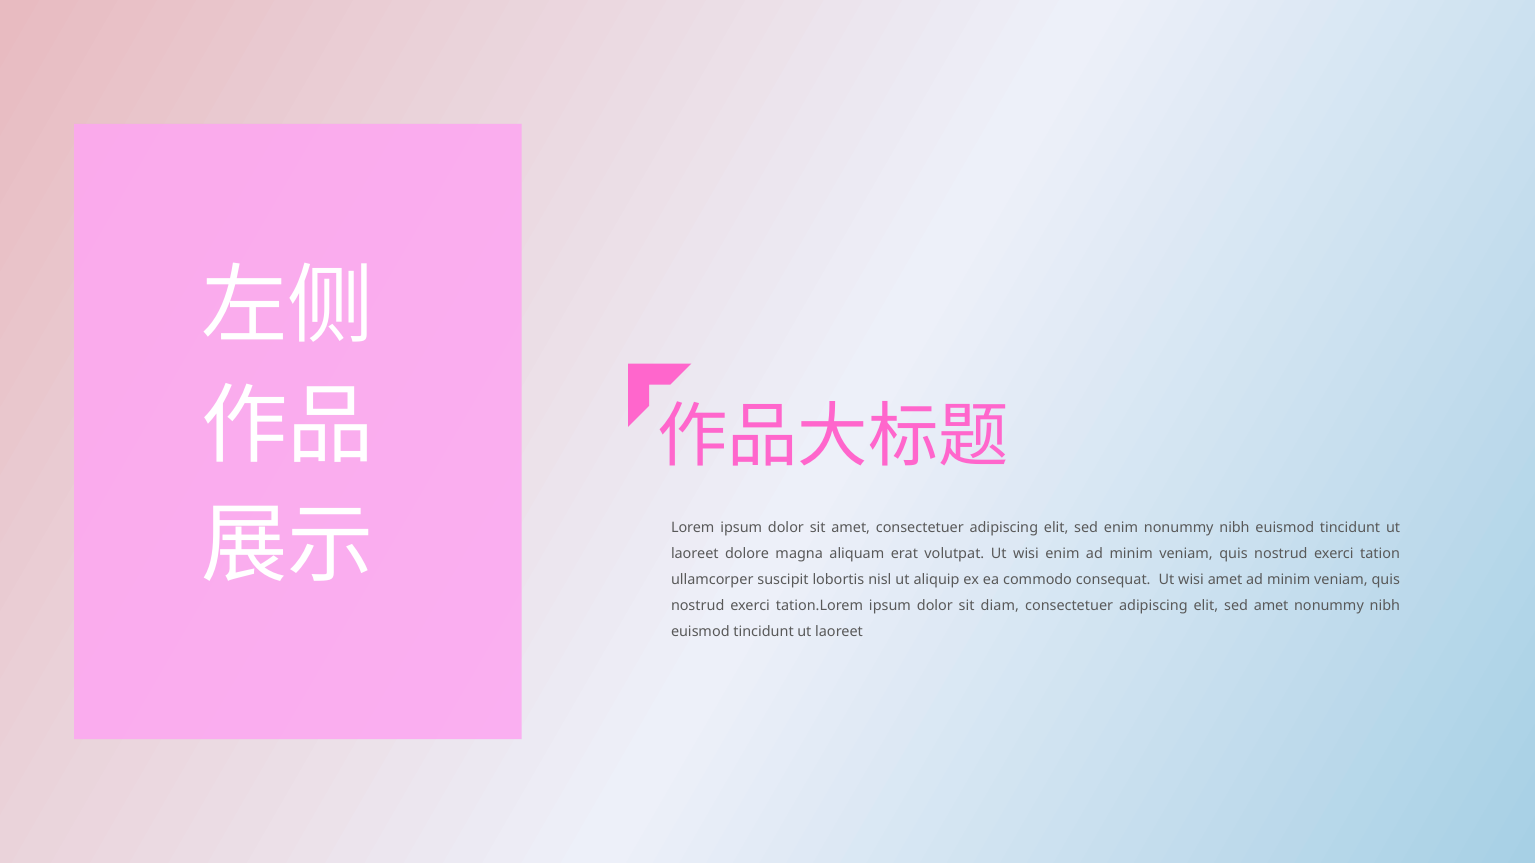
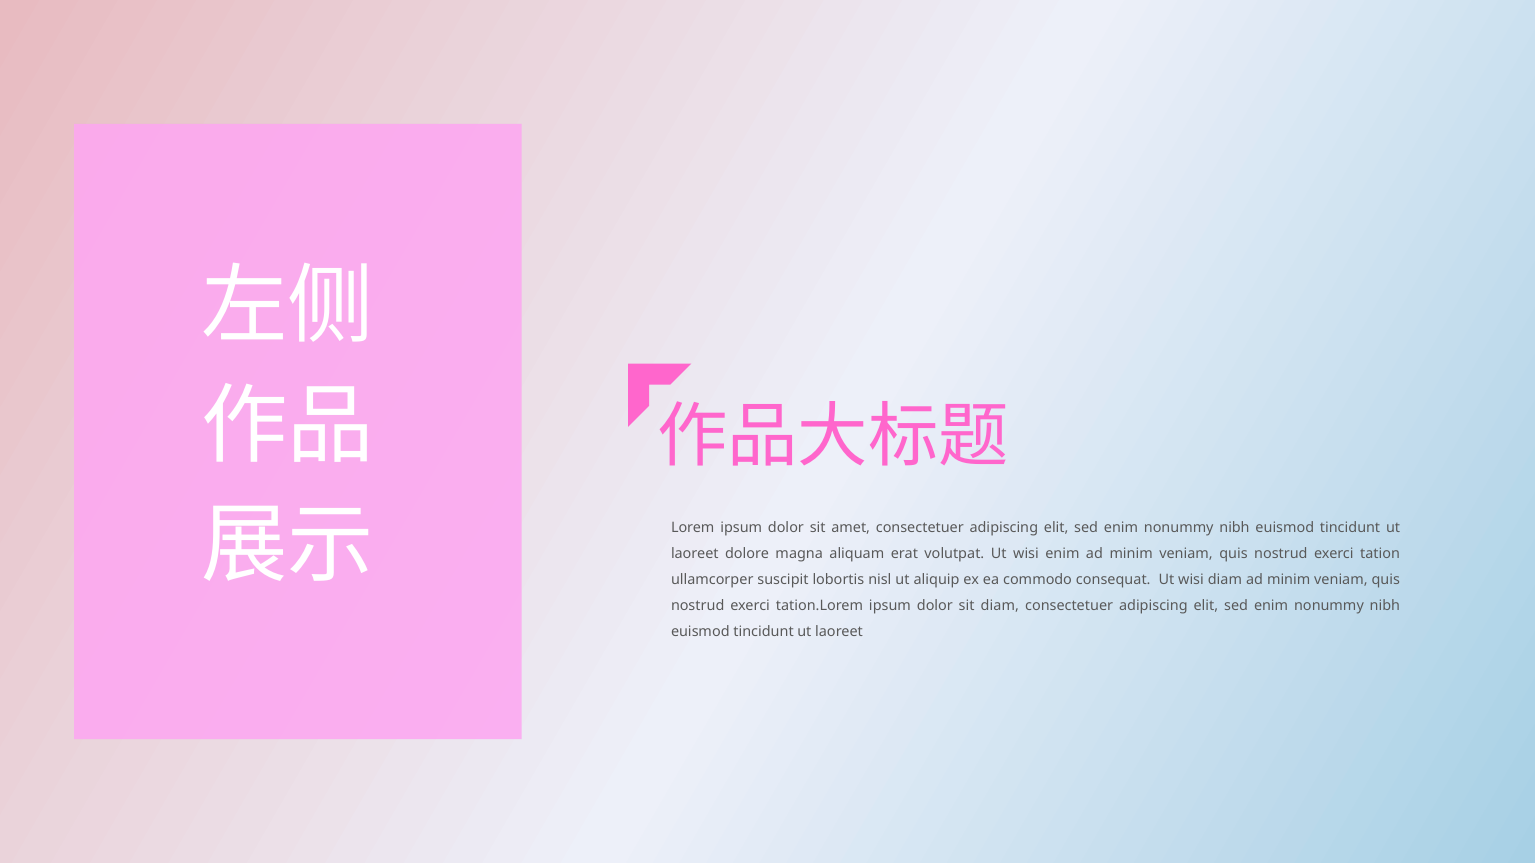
wisi amet: amet -> diam (1225, 580)
amet: amet -> enim (1271, 606)
